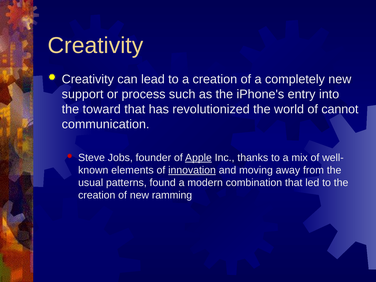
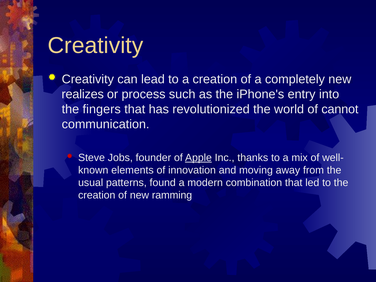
support: support -> realizes (83, 94)
toward: toward -> fingers (102, 109)
innovation underline: present -> none (192, 170)
